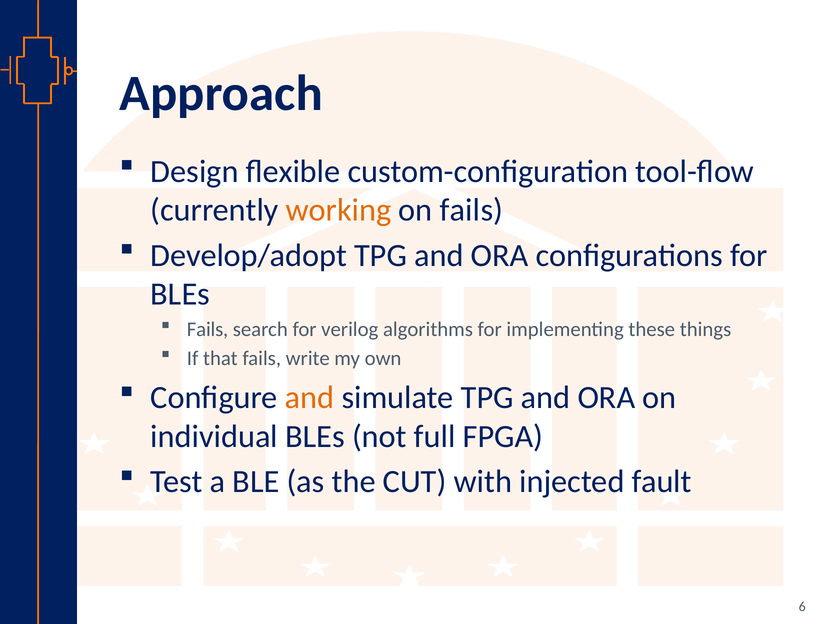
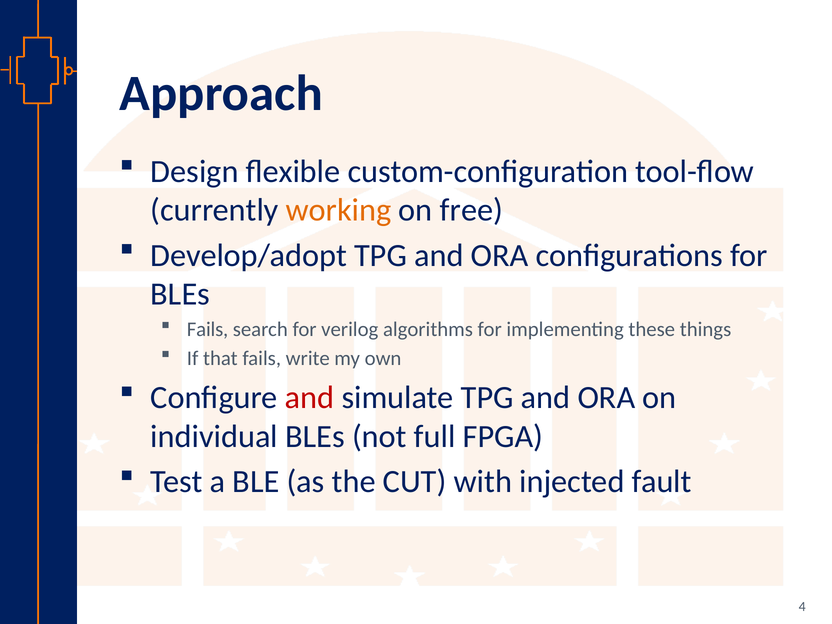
on fails: fails -> free (471, 210)
and colour: orange -> red (310, 398)
6: 6 -> 4 (802, 607)
